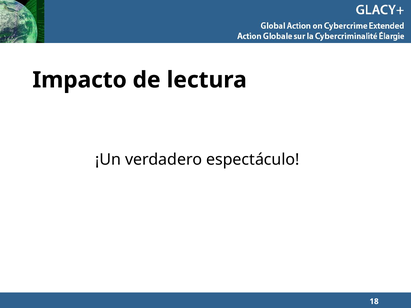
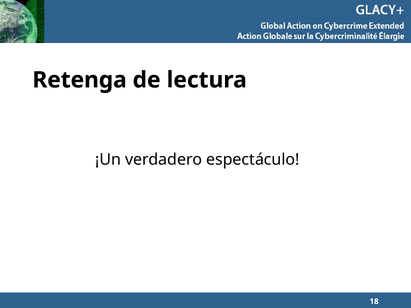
Impacto: Impacto -> Retenga (80, 80)
